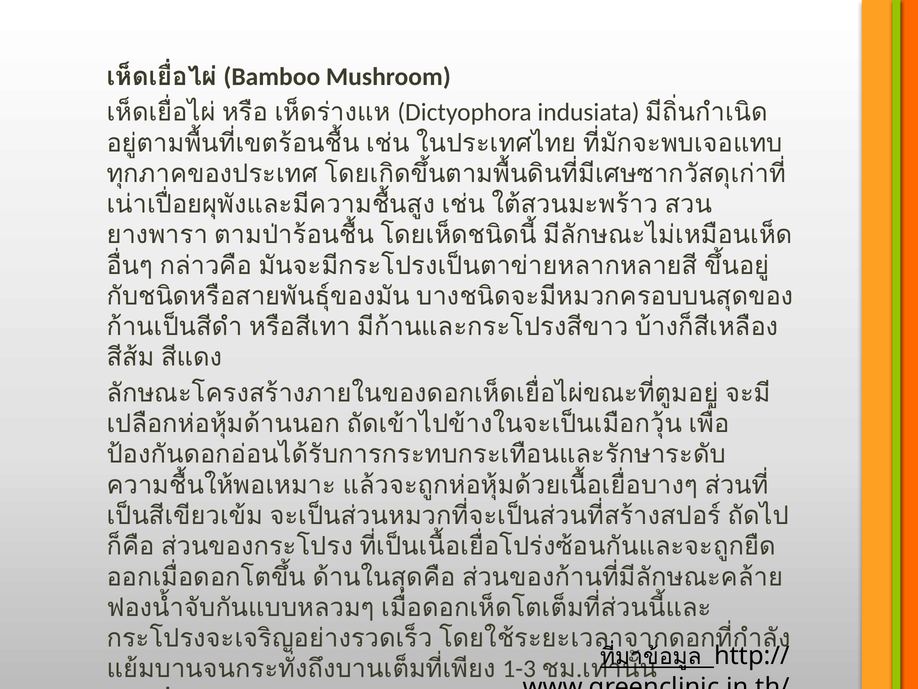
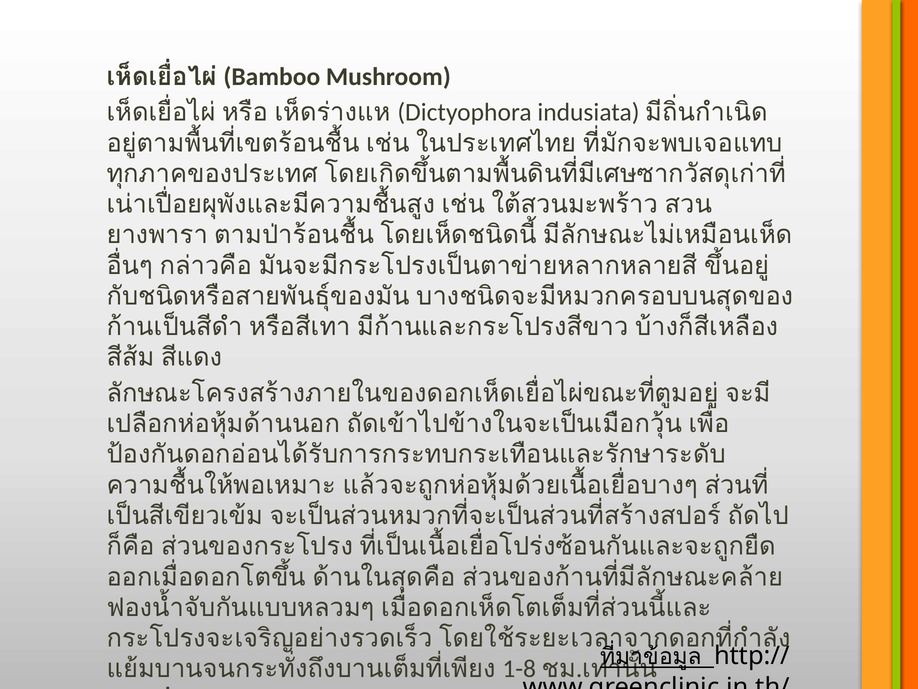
1-3: 1-3 -> 1-8 (519, 669)
